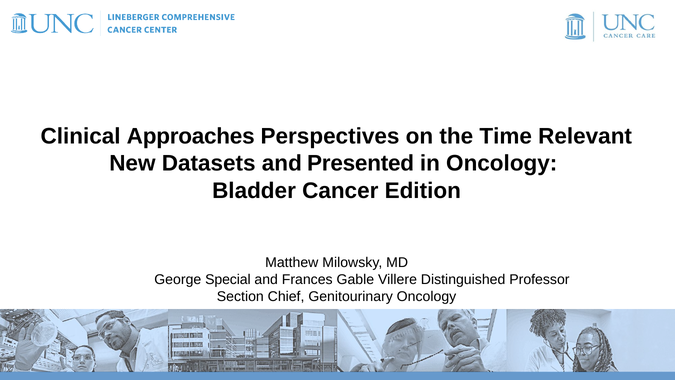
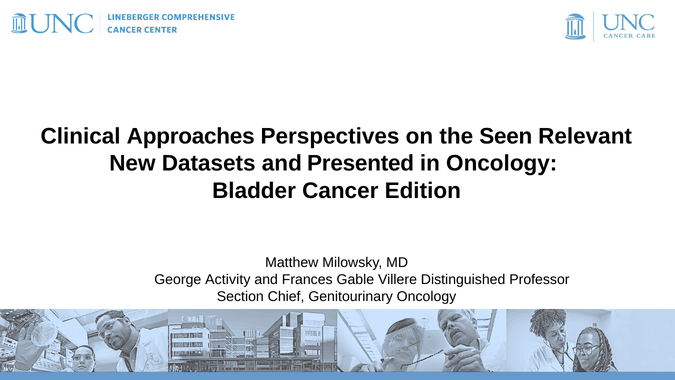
Time: Time -> Seen (506, 136)
Special: Special -> Activity (228, 279)
